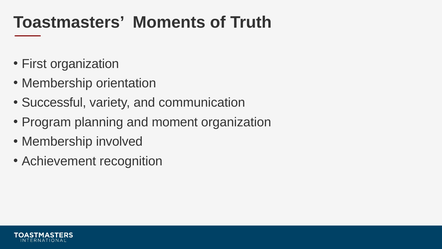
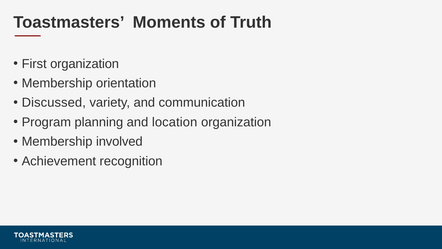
Successful: Successful -> Discussed (54, 103)
moment: moment -> location (175, 122)
